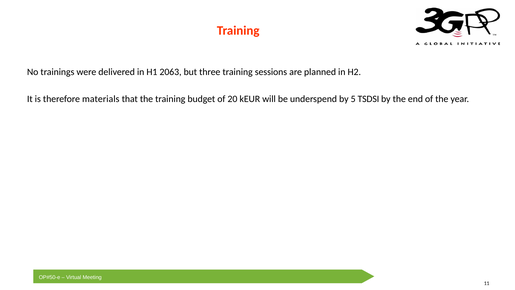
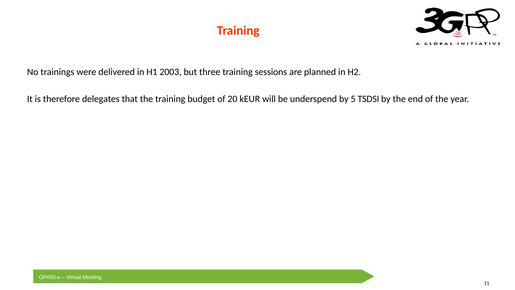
2063: 2063 -> 2003 (171, 72)
materials: materials -> delegates (101, 99)
